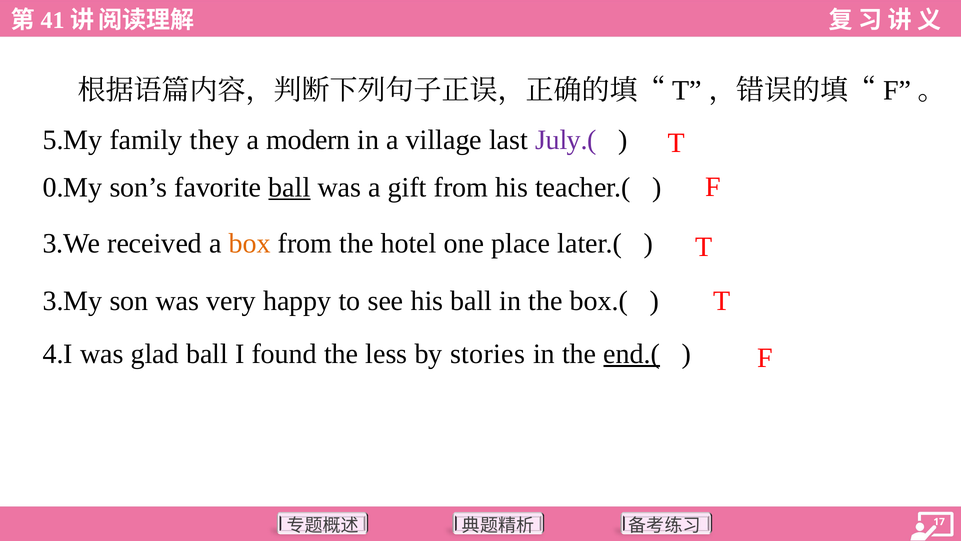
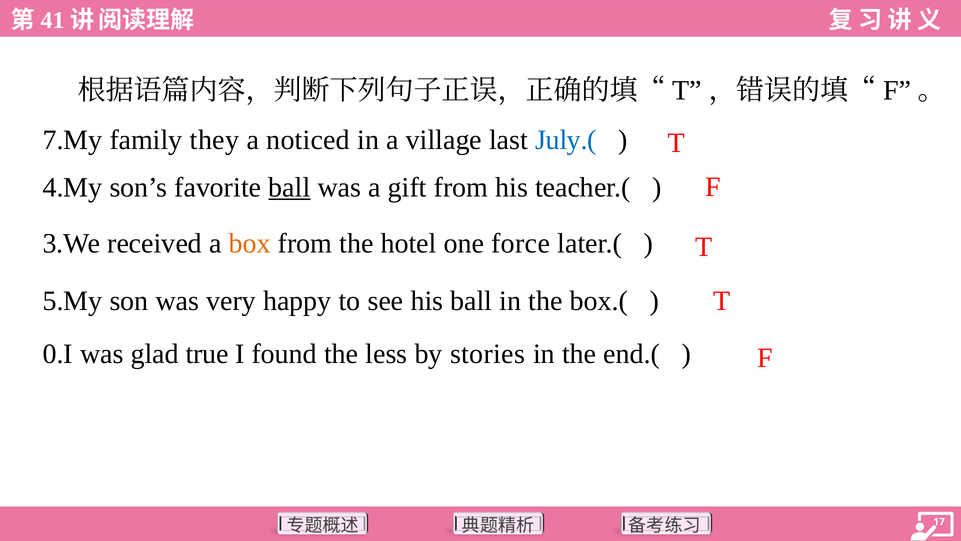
5.My: 5.My -> 7.My (72, 140)
modern: modern -> noticed (308, 140)
July.( colour: purple -> blue (566, 140)
0.My: 0.My -> 4.My (72, 187)
place: place -> force (521, 243)
3.My: 3.My -> 5.My (72, 301)
4.I: 4.I -> 0.I (58, 354)
glad ball: ball -> true (207, 354)
end.( underline: present -> none (632, 354)
